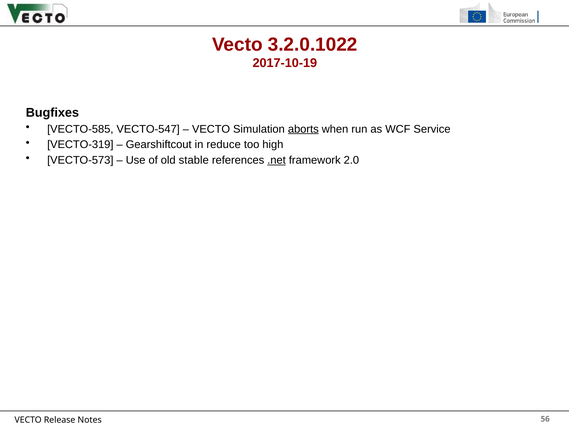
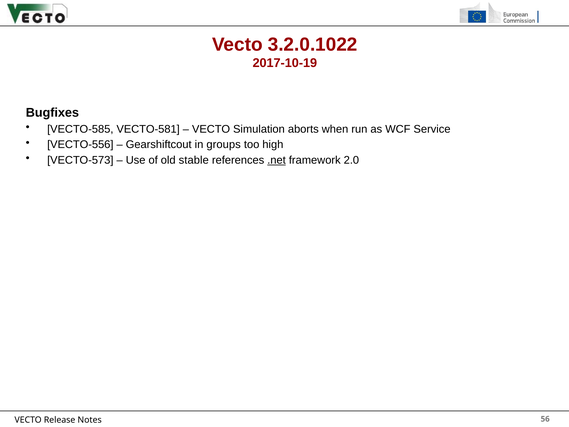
VECTO-547: VECTO-547 -> VECTO-581 (148, 129)
aborts underline: present -> none (303, 129)
VECTO-319: VECTO-319 -> VECTO-556 (80, 144)
reduce: reduce -> groups (224, 144)
